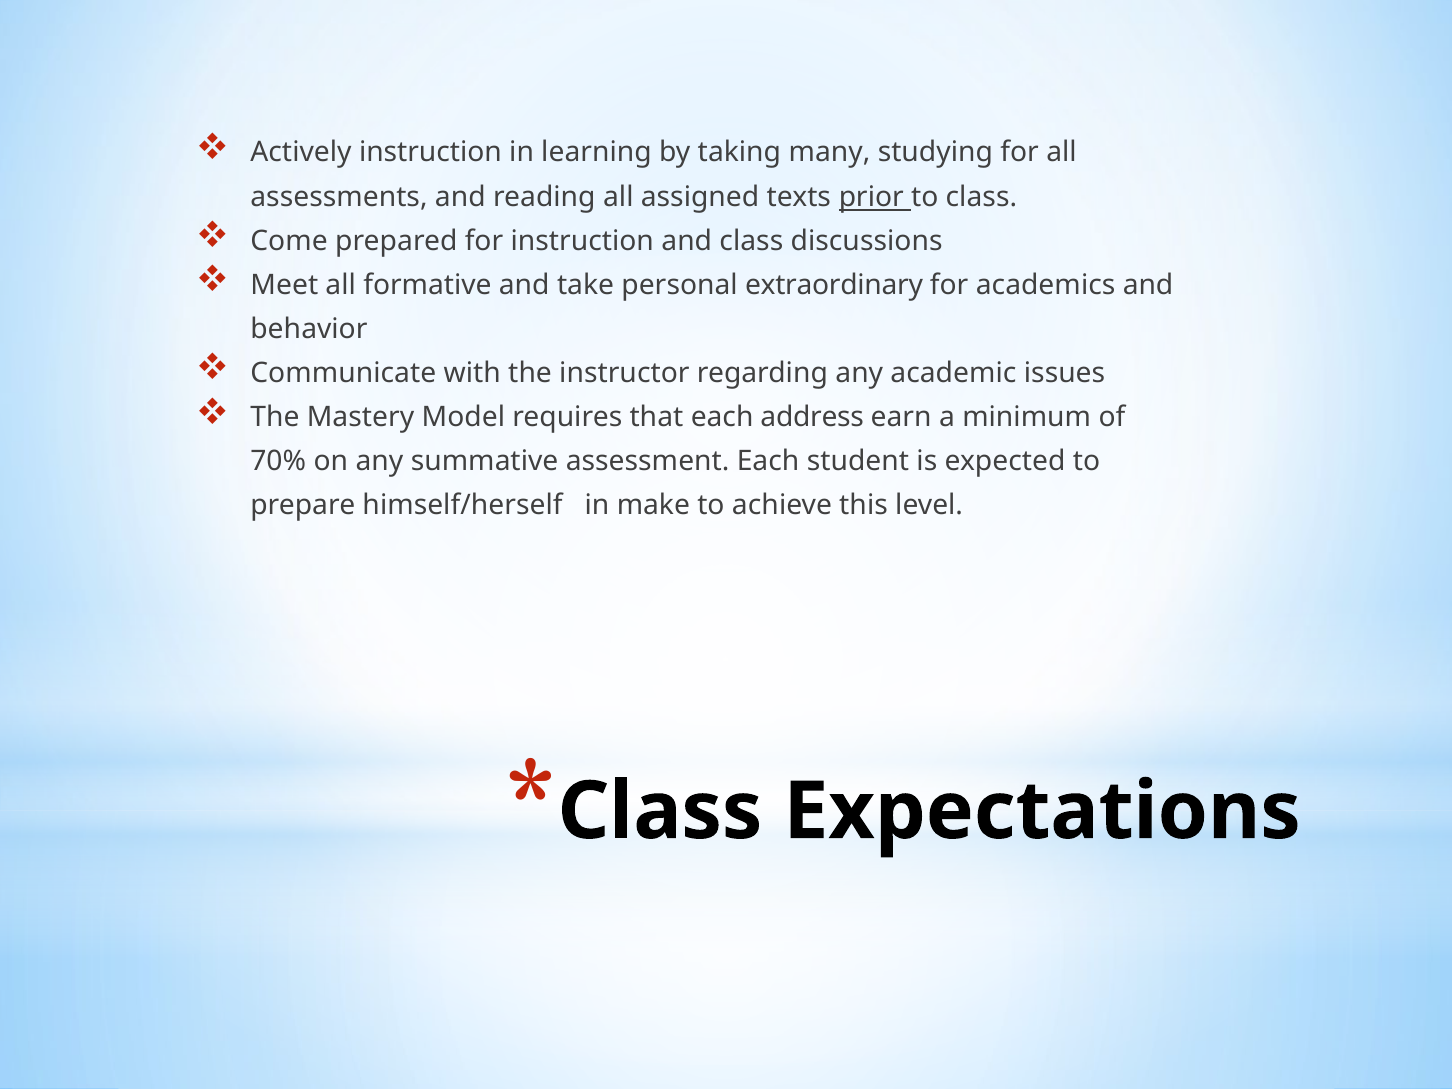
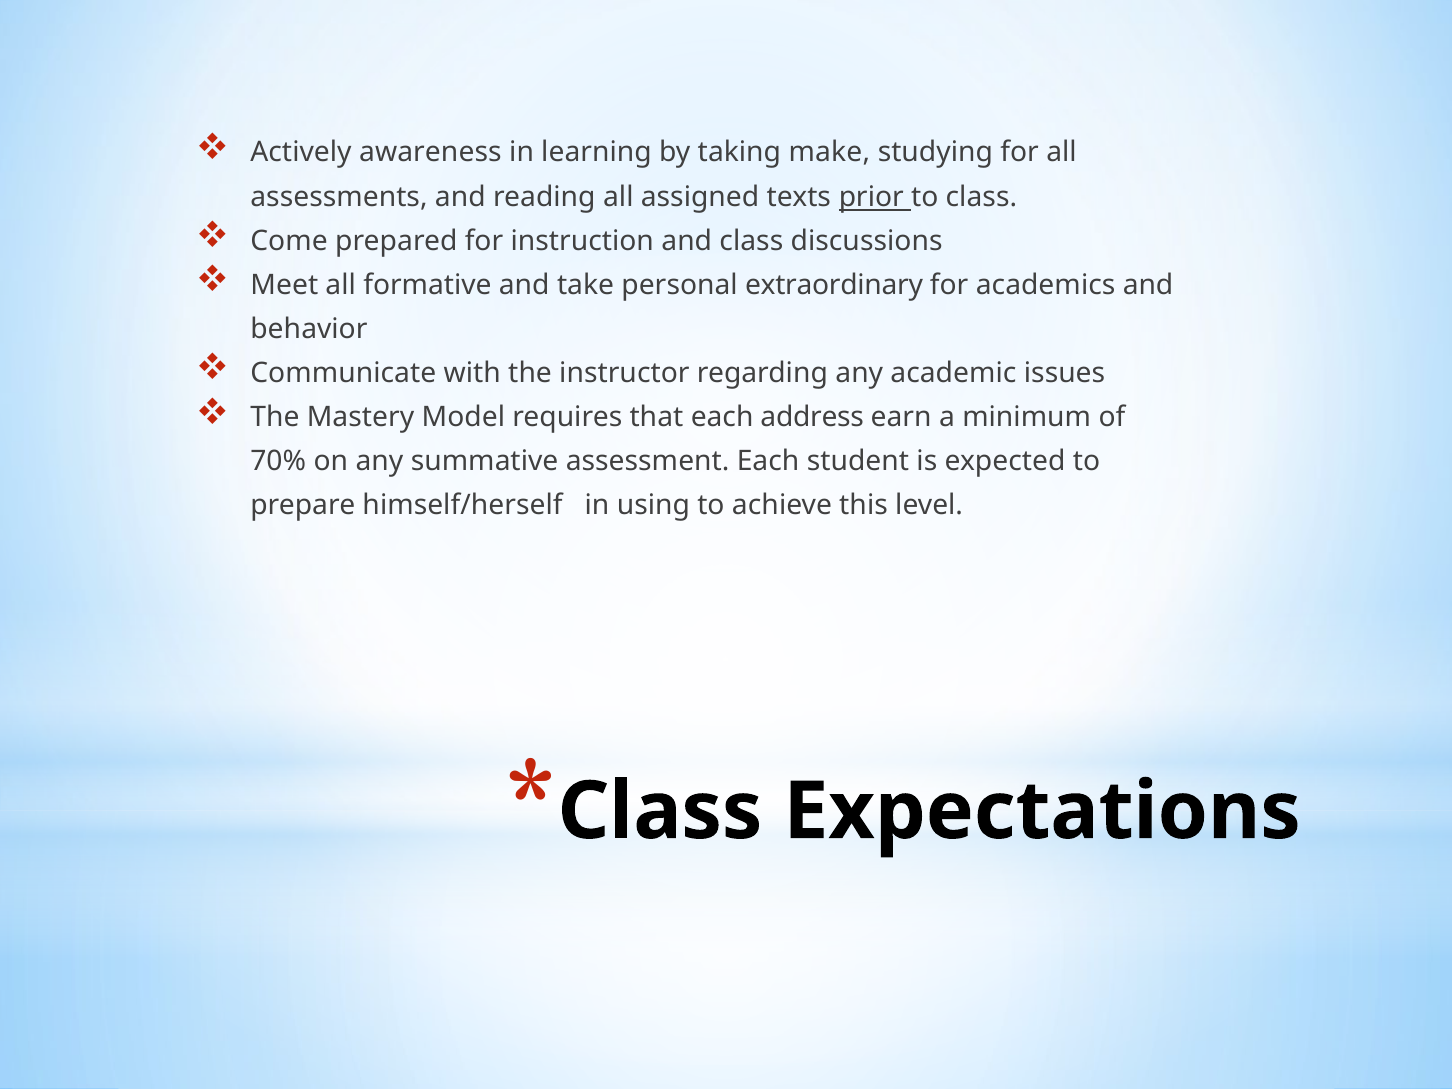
Actively instruction: instruction -> awareness (430, 153)
many: many -> make (829, 153)
make: make -> using (653, 506)
